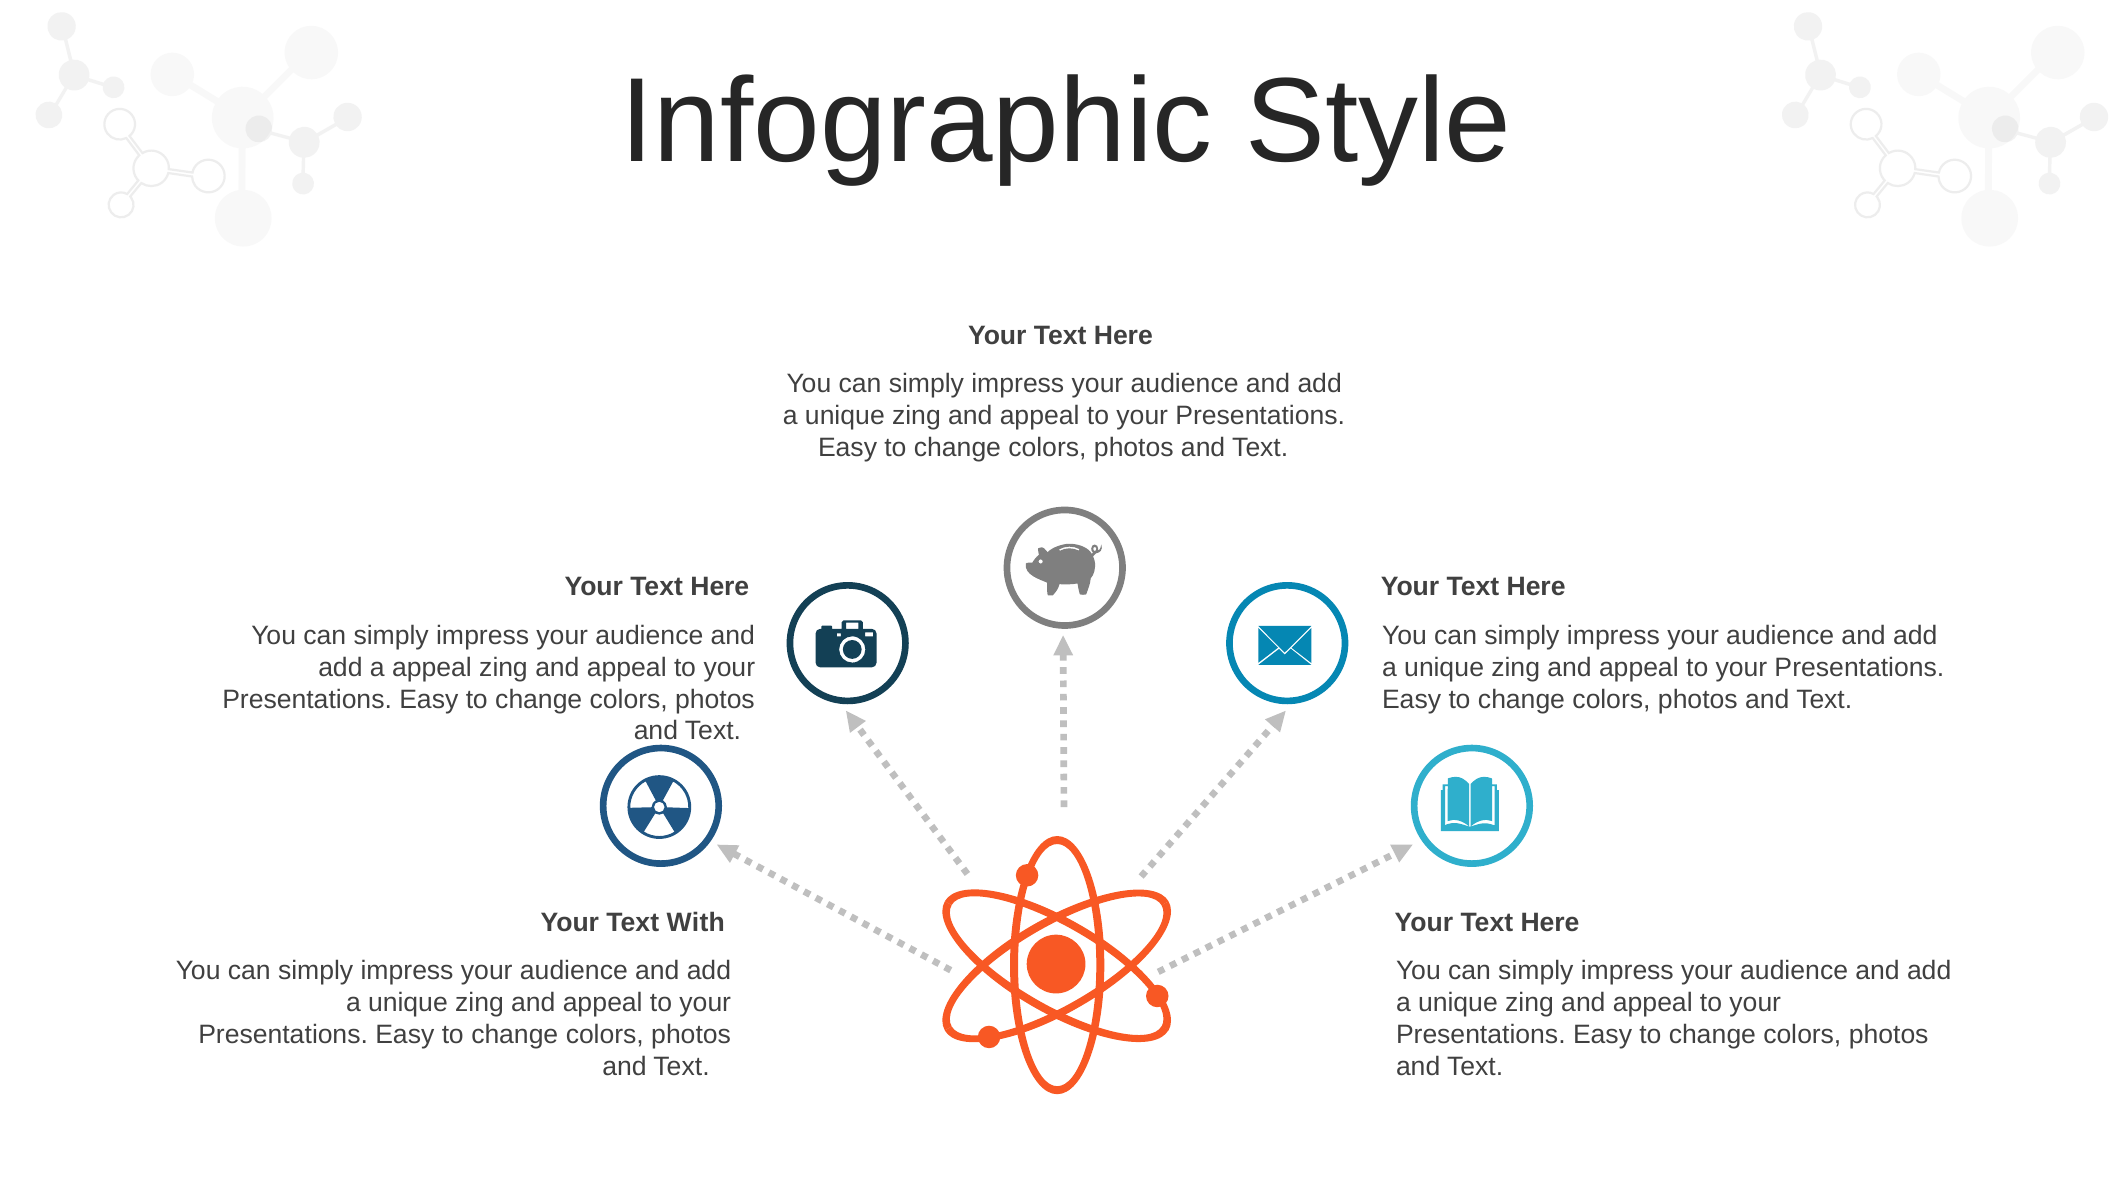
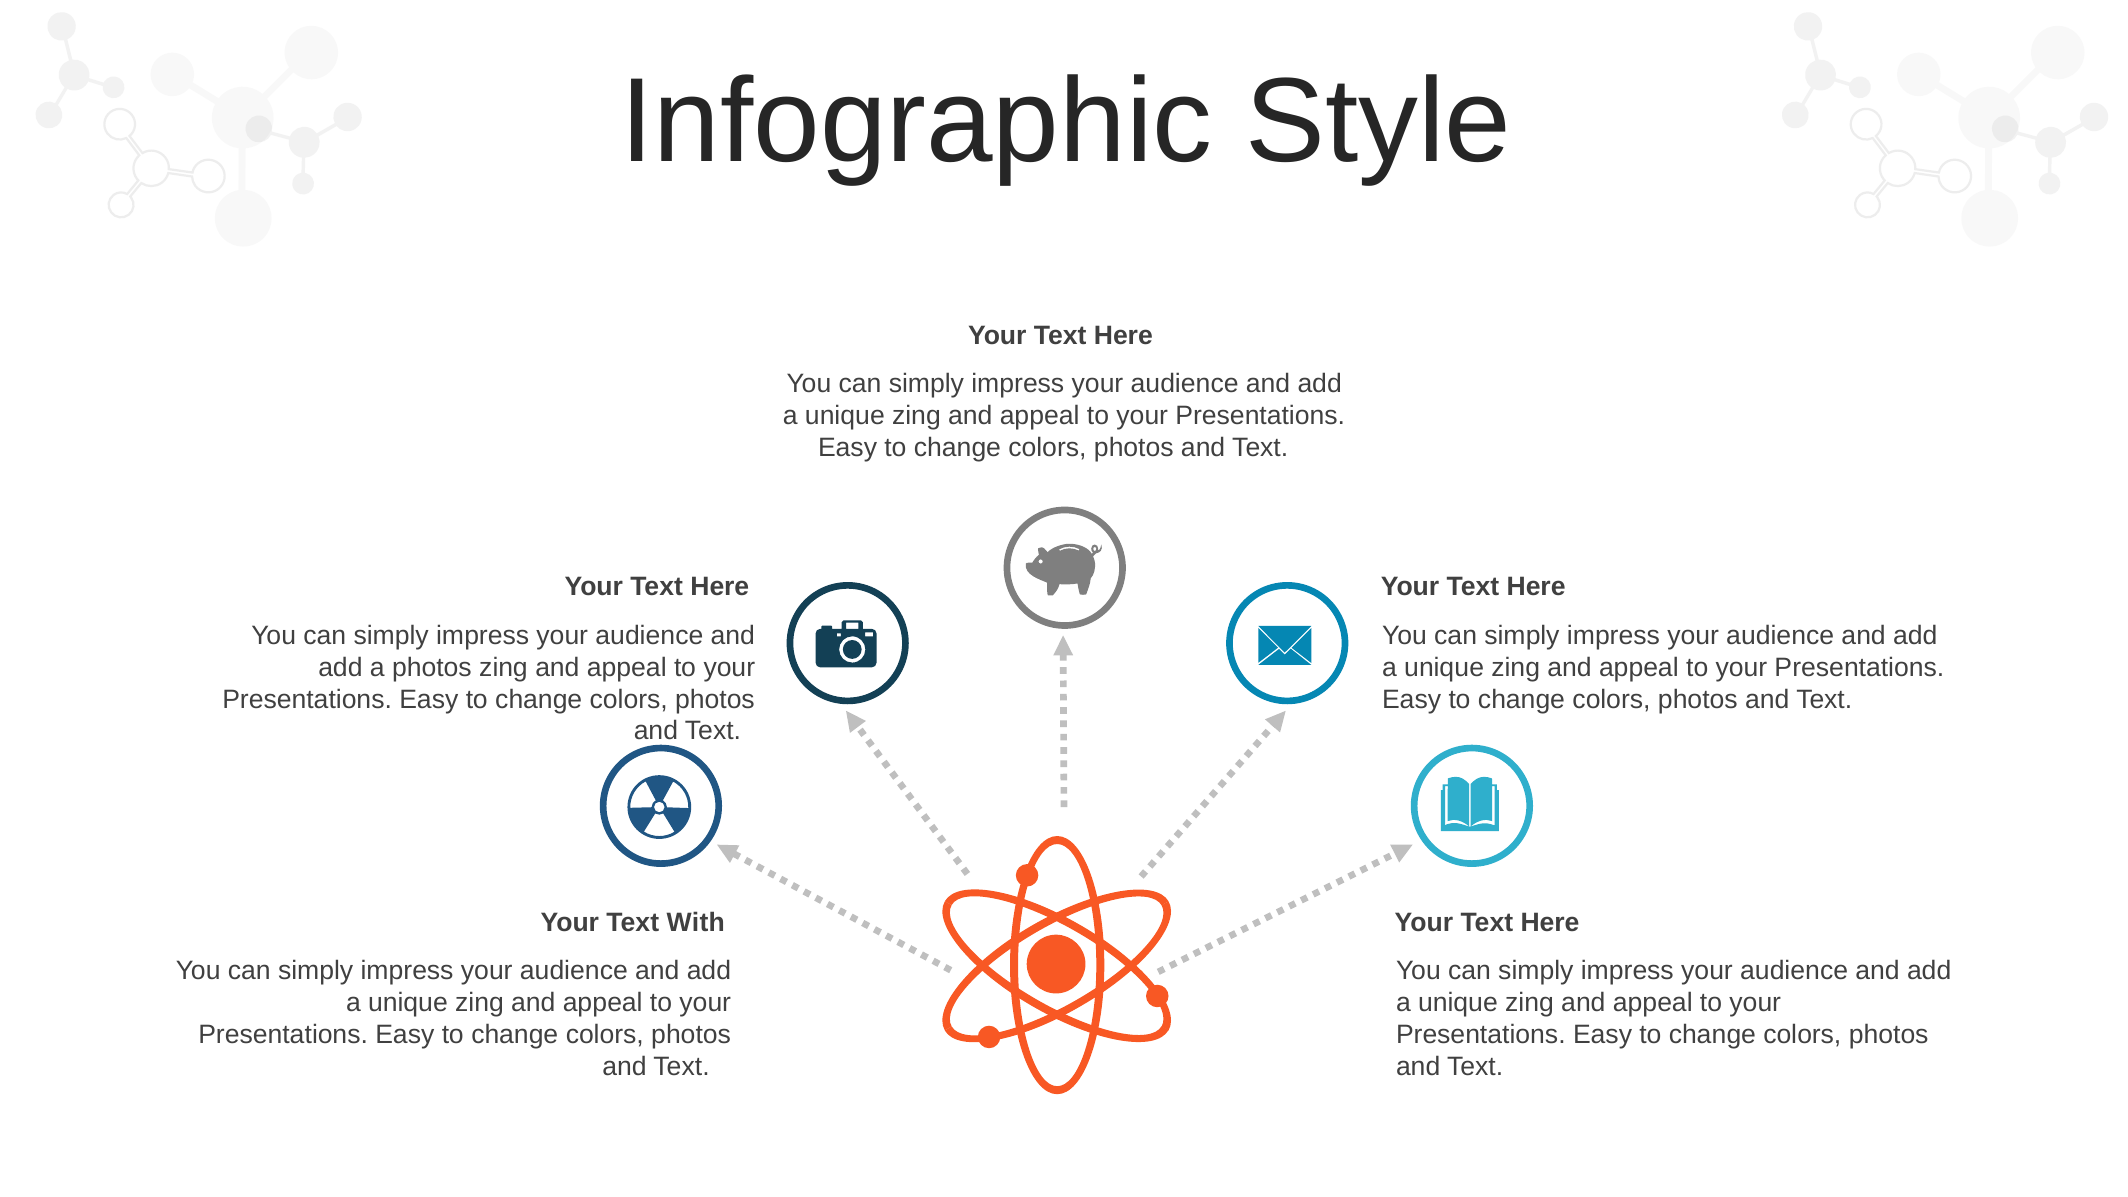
a appeal: appeal -> photos (432, 667)
